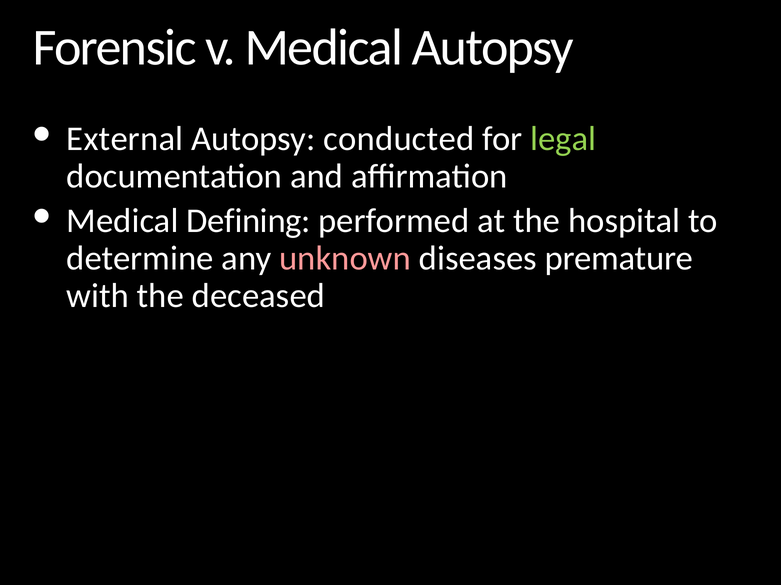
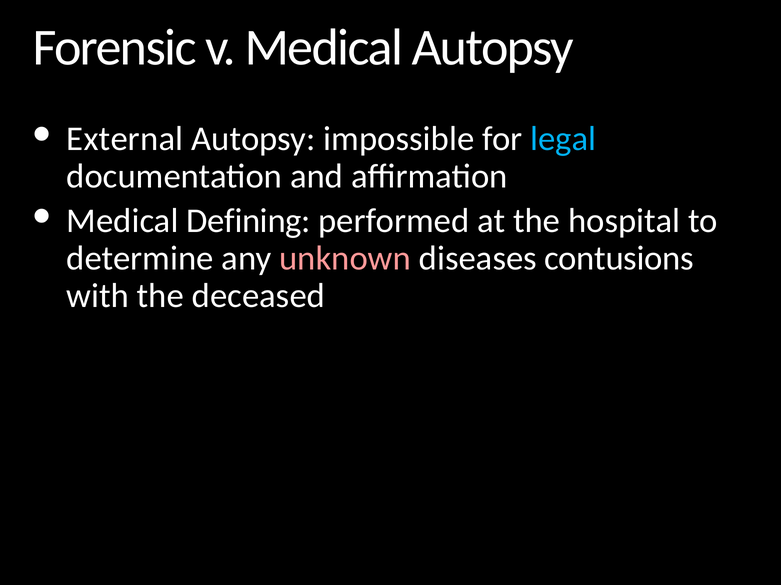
conducted: conducted -> impossible (399, 139)
legal colour: light green -> light blue (563, 139)
premature: premature -> contusions (619, 259)
